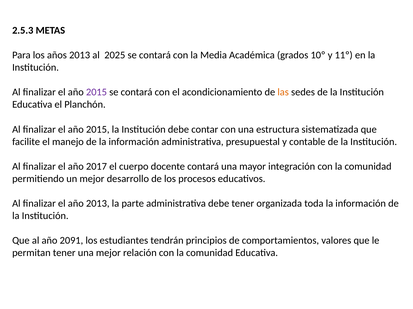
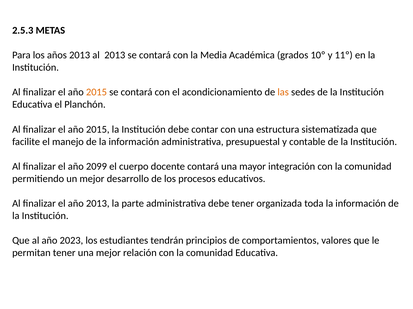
al 2025: 2025 -> 2013 (115, 55)
2015 colour: purple -> orange (96, 92)
2017: 2017 -> 2099 (96, 167)
2091: 2091 -> 2023 (71, 241)
